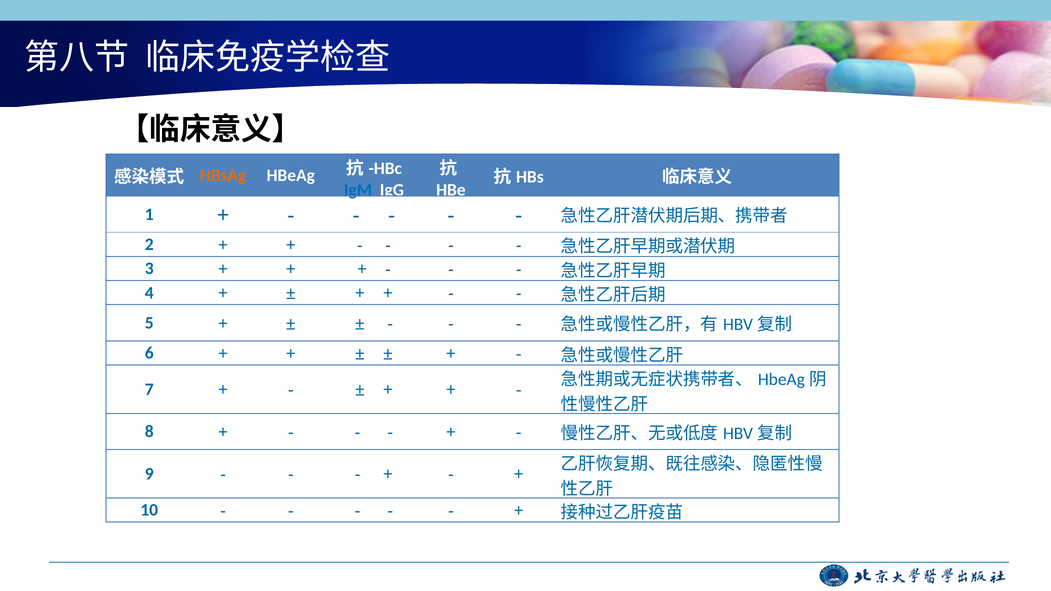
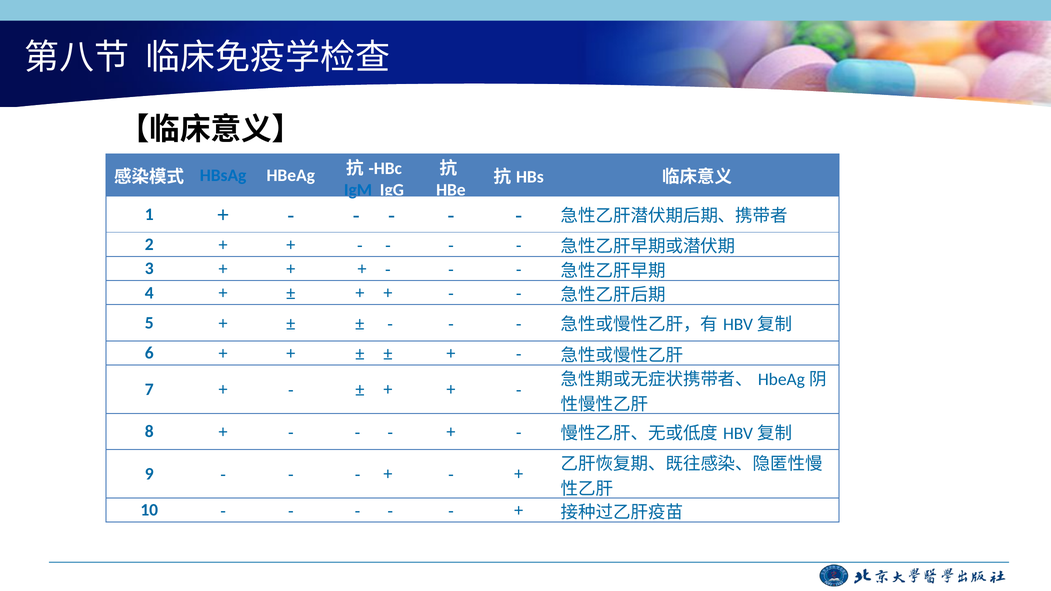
HBsAg colour: orange -> blue (223, 175)
